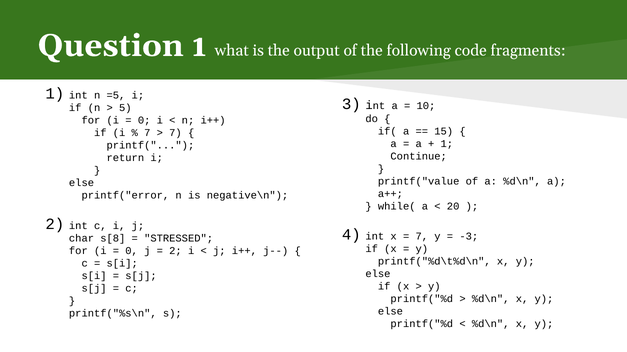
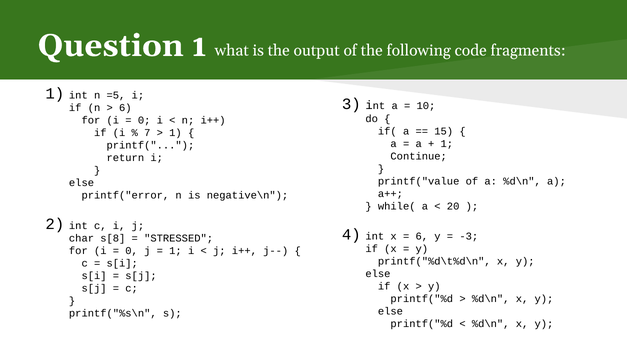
5: 5 -> 6 (125, 108)
7: 7 -> 1 (175, 133)
7: 7 -> 6 (422, 237)
2: 2 -> 1 (175, 251)
